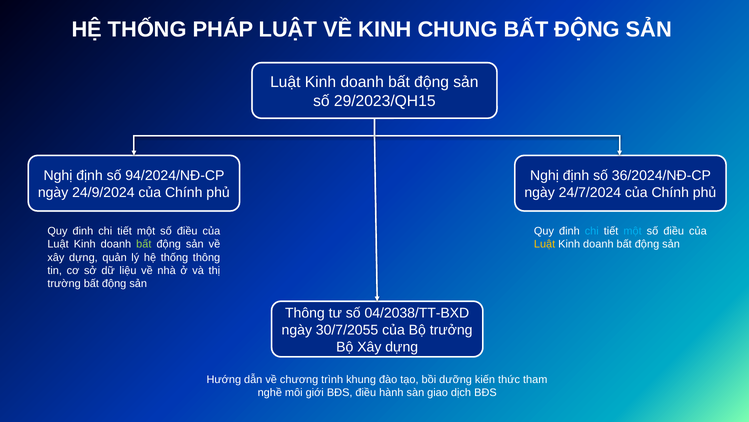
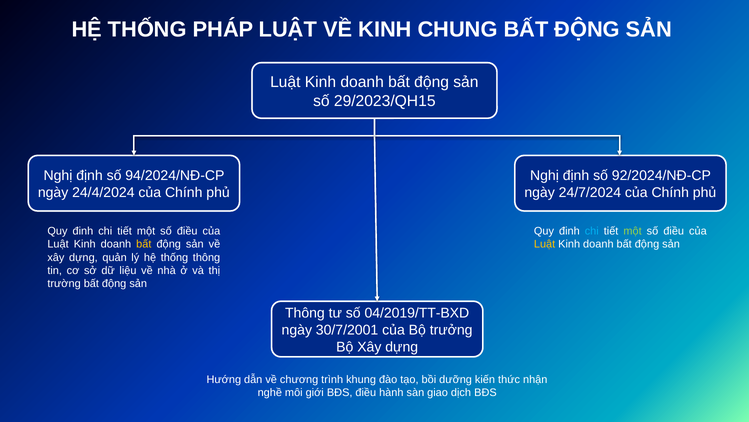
36/2024/NĐ-CP: 36/2024/NĐ-CP -> 92/2024/NĐ-CP (661, 175)
24/9/2024: 24/9/2024 -> 24/4/2024 (103, 192)
một colour: light blue -> light green (633, 231)
bất colour: light green -> yellow (144, 244)
04/2038/TT-BXD: 04/2038/TT-BXD -> 04/2019/TT-BXD (417, 313)
30/7/2055: 30/7/2055 -> 30/7/2001 (347, 329)
tham: tham -> nhận (535, 379)
